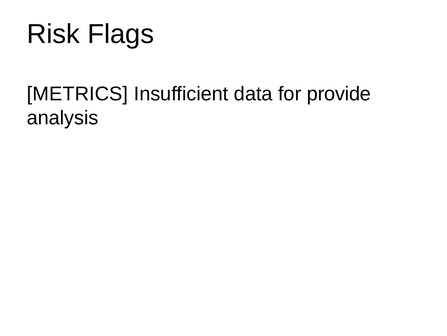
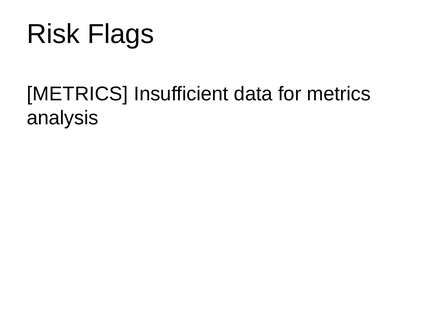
for provide: provide -> metrics (339, 94)
